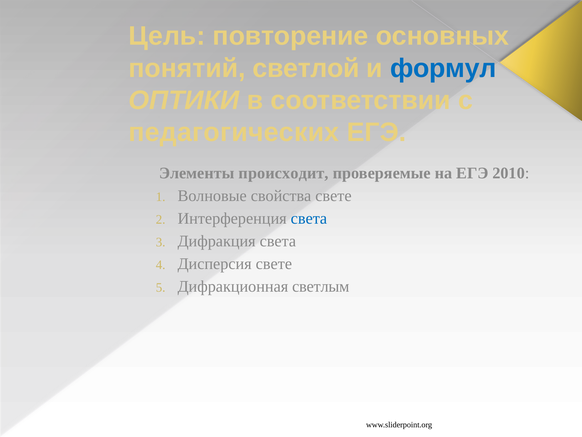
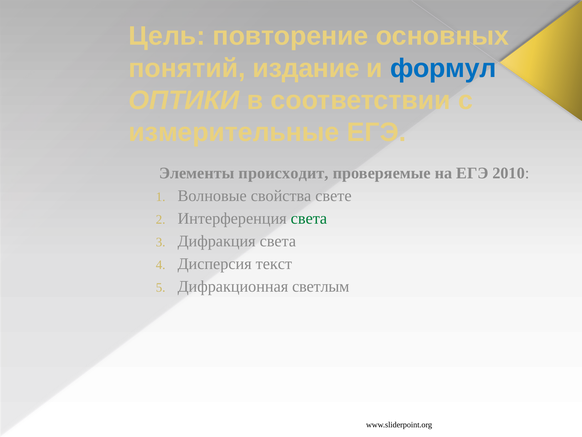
светлой: светлой -> издание (306, 68)
педагогических: педагогических -> измерительные (234, 132)
света colour: blue -> green (309, 218)
Дисперсия свете: свете -> текст (274, 264)
